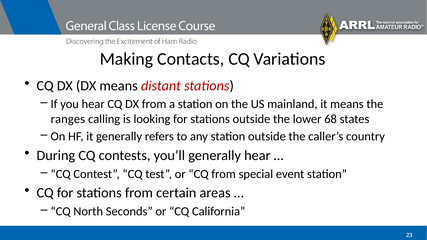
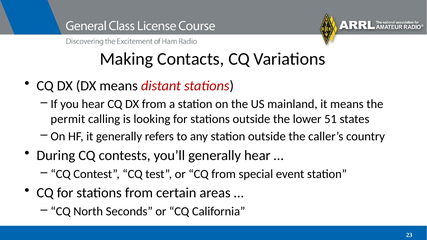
ranges: ranges -> permit (68, 119)
68: 68 -> 51 (331, 119)
